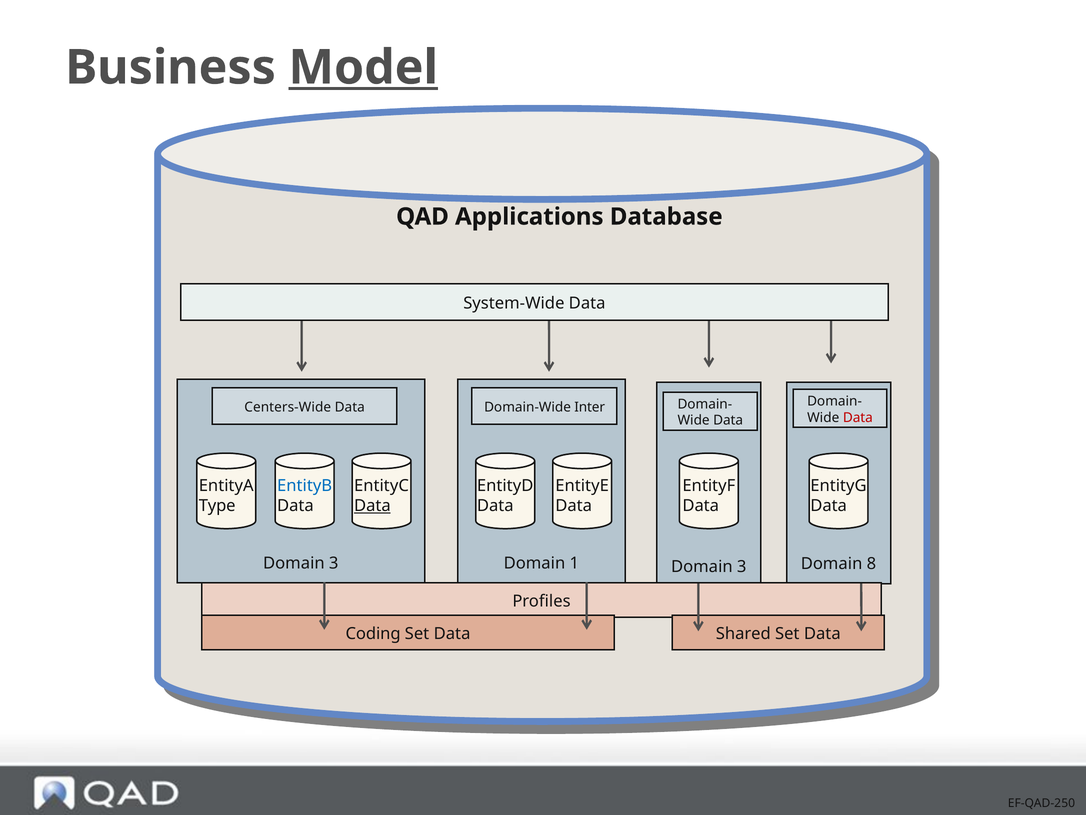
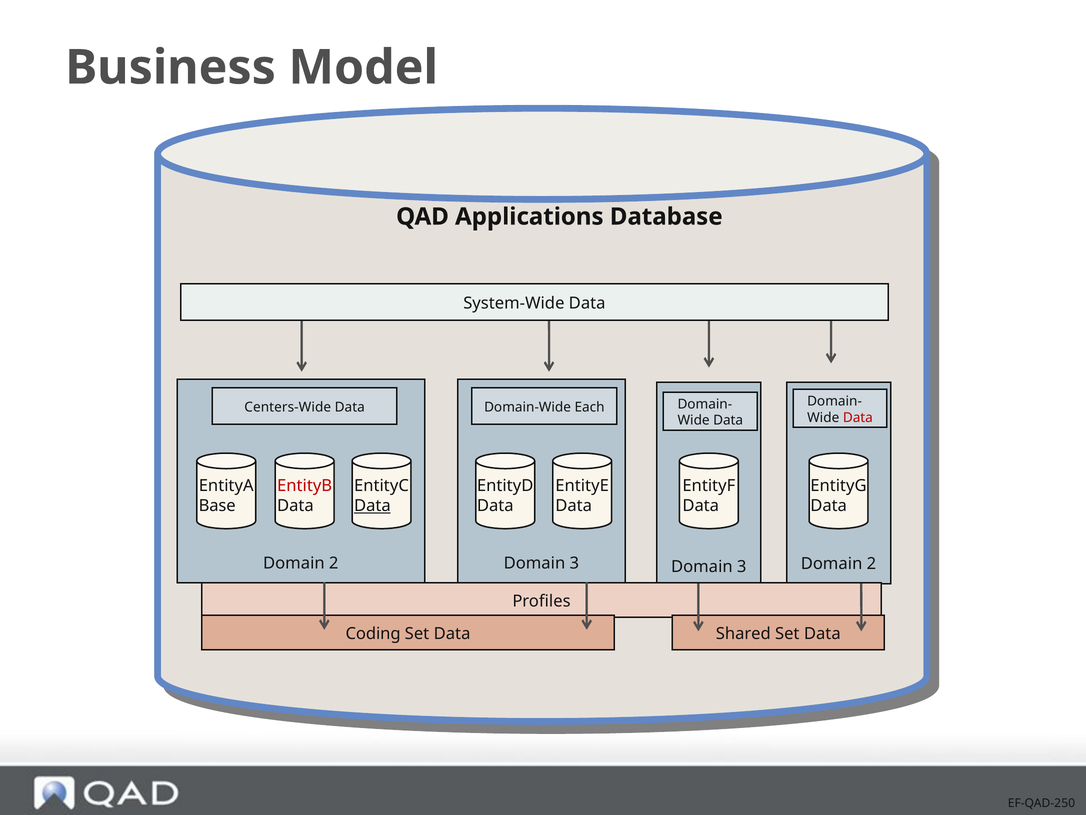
Model underline: present -> none (363, 68)
Inter: Inter -> Each (590, 407)
EntityB colour: blue -> red (305, 486)
Type: Type -> Base (217, 506)
3: 3 -> 2 (334, 563)
1: 1 -> 3 (574, 563)
3 Domain 8: 8 -> 2 (871, 564)
